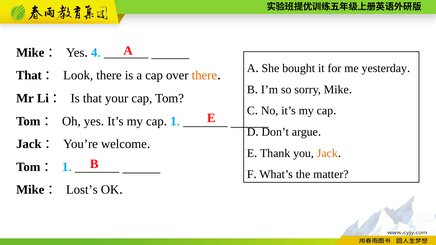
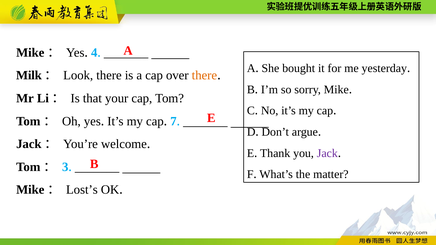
That: That -> Milk (29, 75)
1: 1 -> 7 (173, 121)
Jack colour: orange -> purple (327, 153)
1: 1 -> 3 (65, 167)
